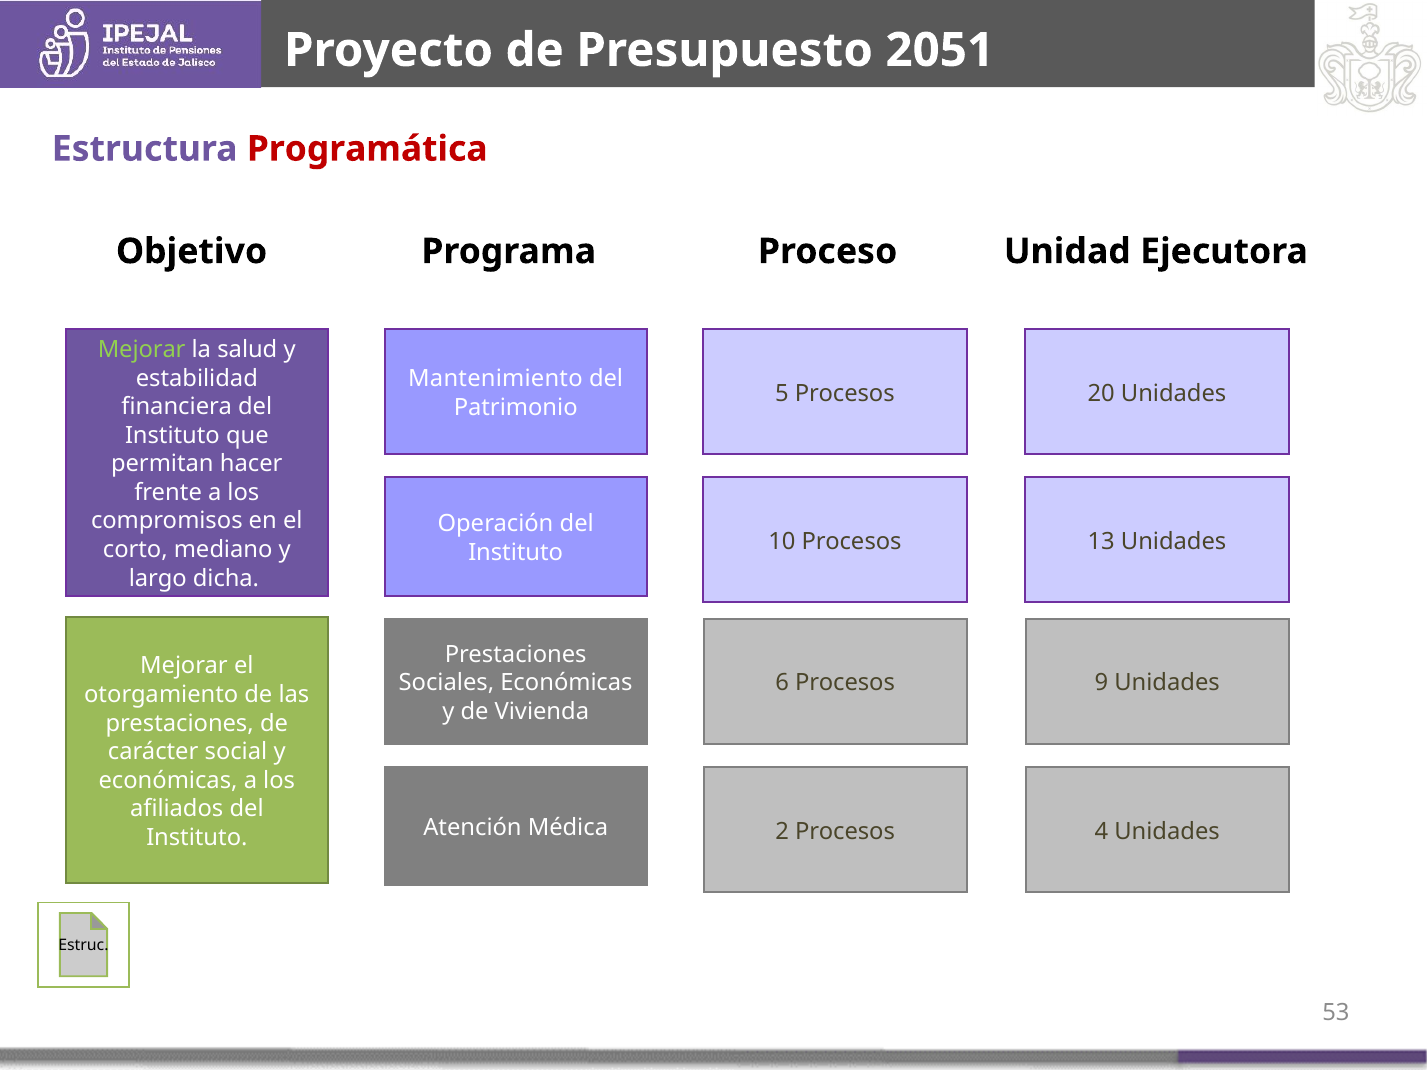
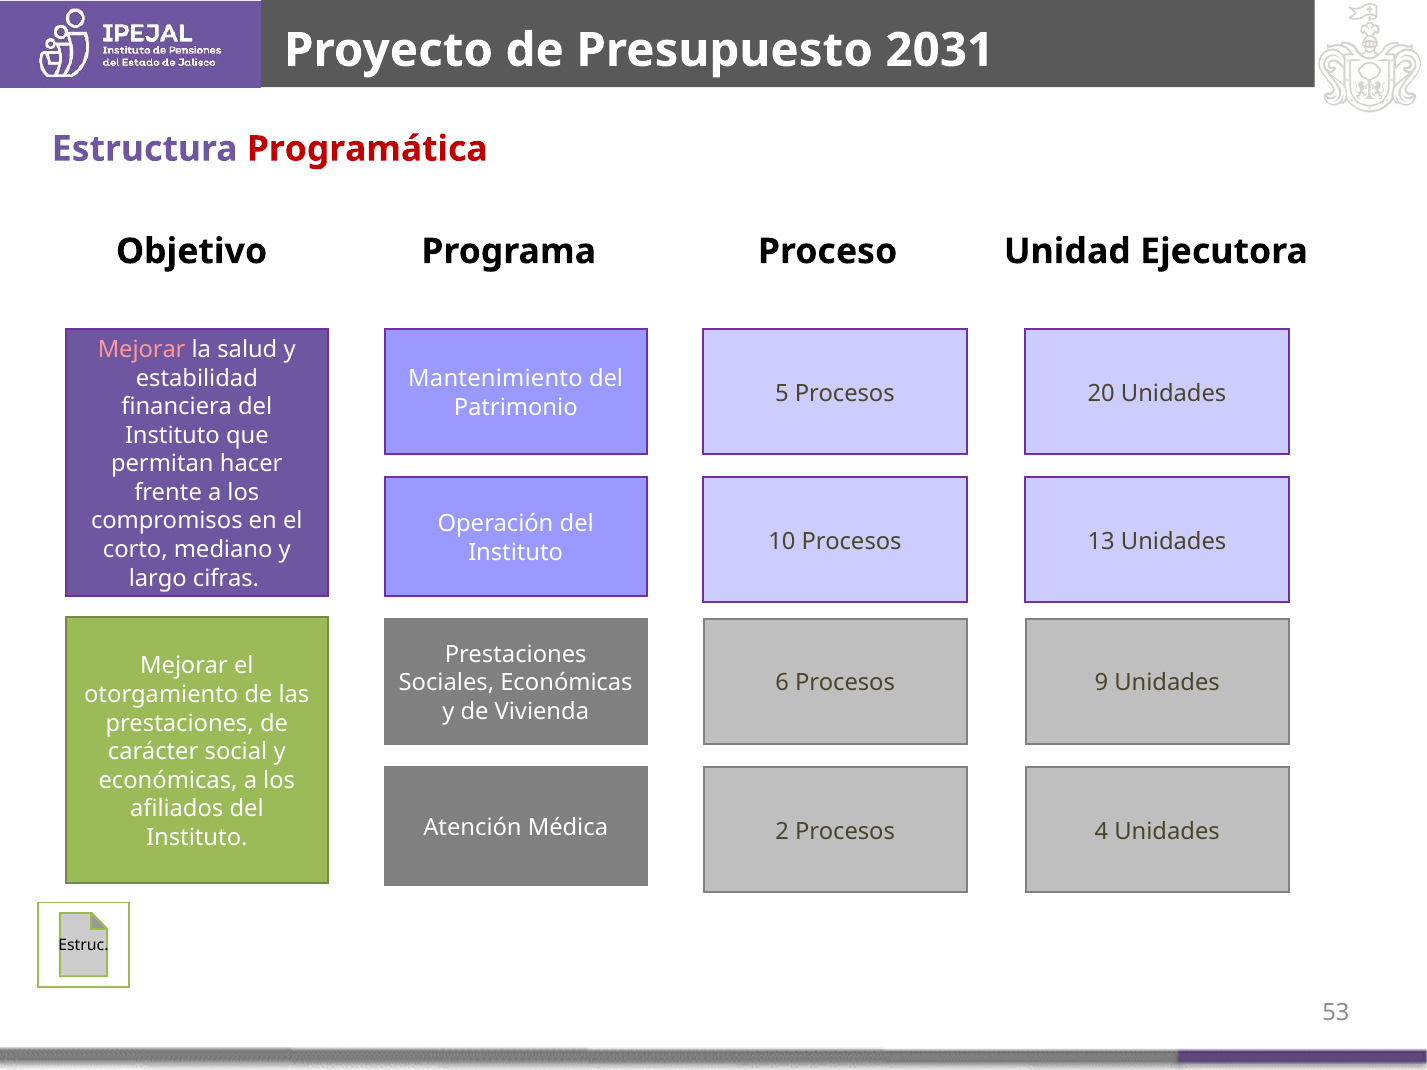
2051: 2051 -> 2031 (940, 50)
Mejorar colour: light green -> pink (142, 350)
dicha: dicha -> cifras (226, 578)
